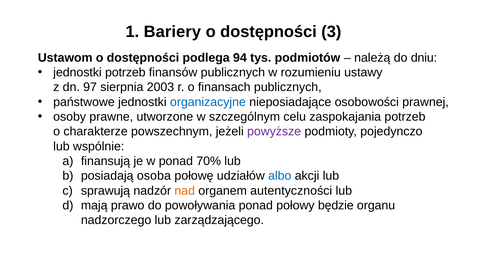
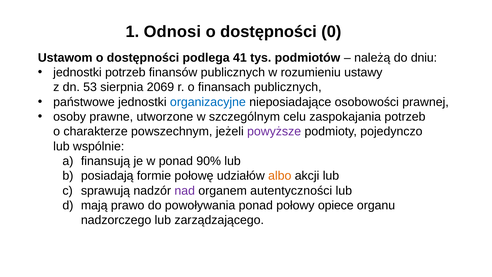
Bariery: Bariery -> Odnosi (172, 32)
3: 3 -> 0 (331, 32)
94: 94 -> 41 (240, 58)
97: 97 -> 53 (90, 87)
2003: 2003 -> 2069 (160, 87)
70%: 70% -> 90% (209, 161)
osoba: osoba -> formie (154, 176)
albo colour: blue -> orange (280, 176)
nad colour: orange -> purple (185, 190)
będzie: będzie -> opiece (336, 205)
